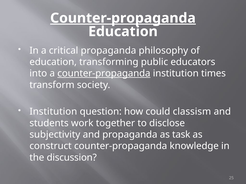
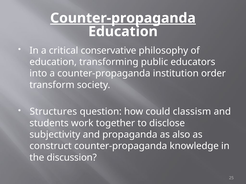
critical propaganda: propaganda -> conservative (108, 51)
counter-propaganda underline: present -> none (104, 74)
times: times -> order (213, 74)
Institution: Institution -> Structures (53, 112)
task: task -> also (181, 135)
